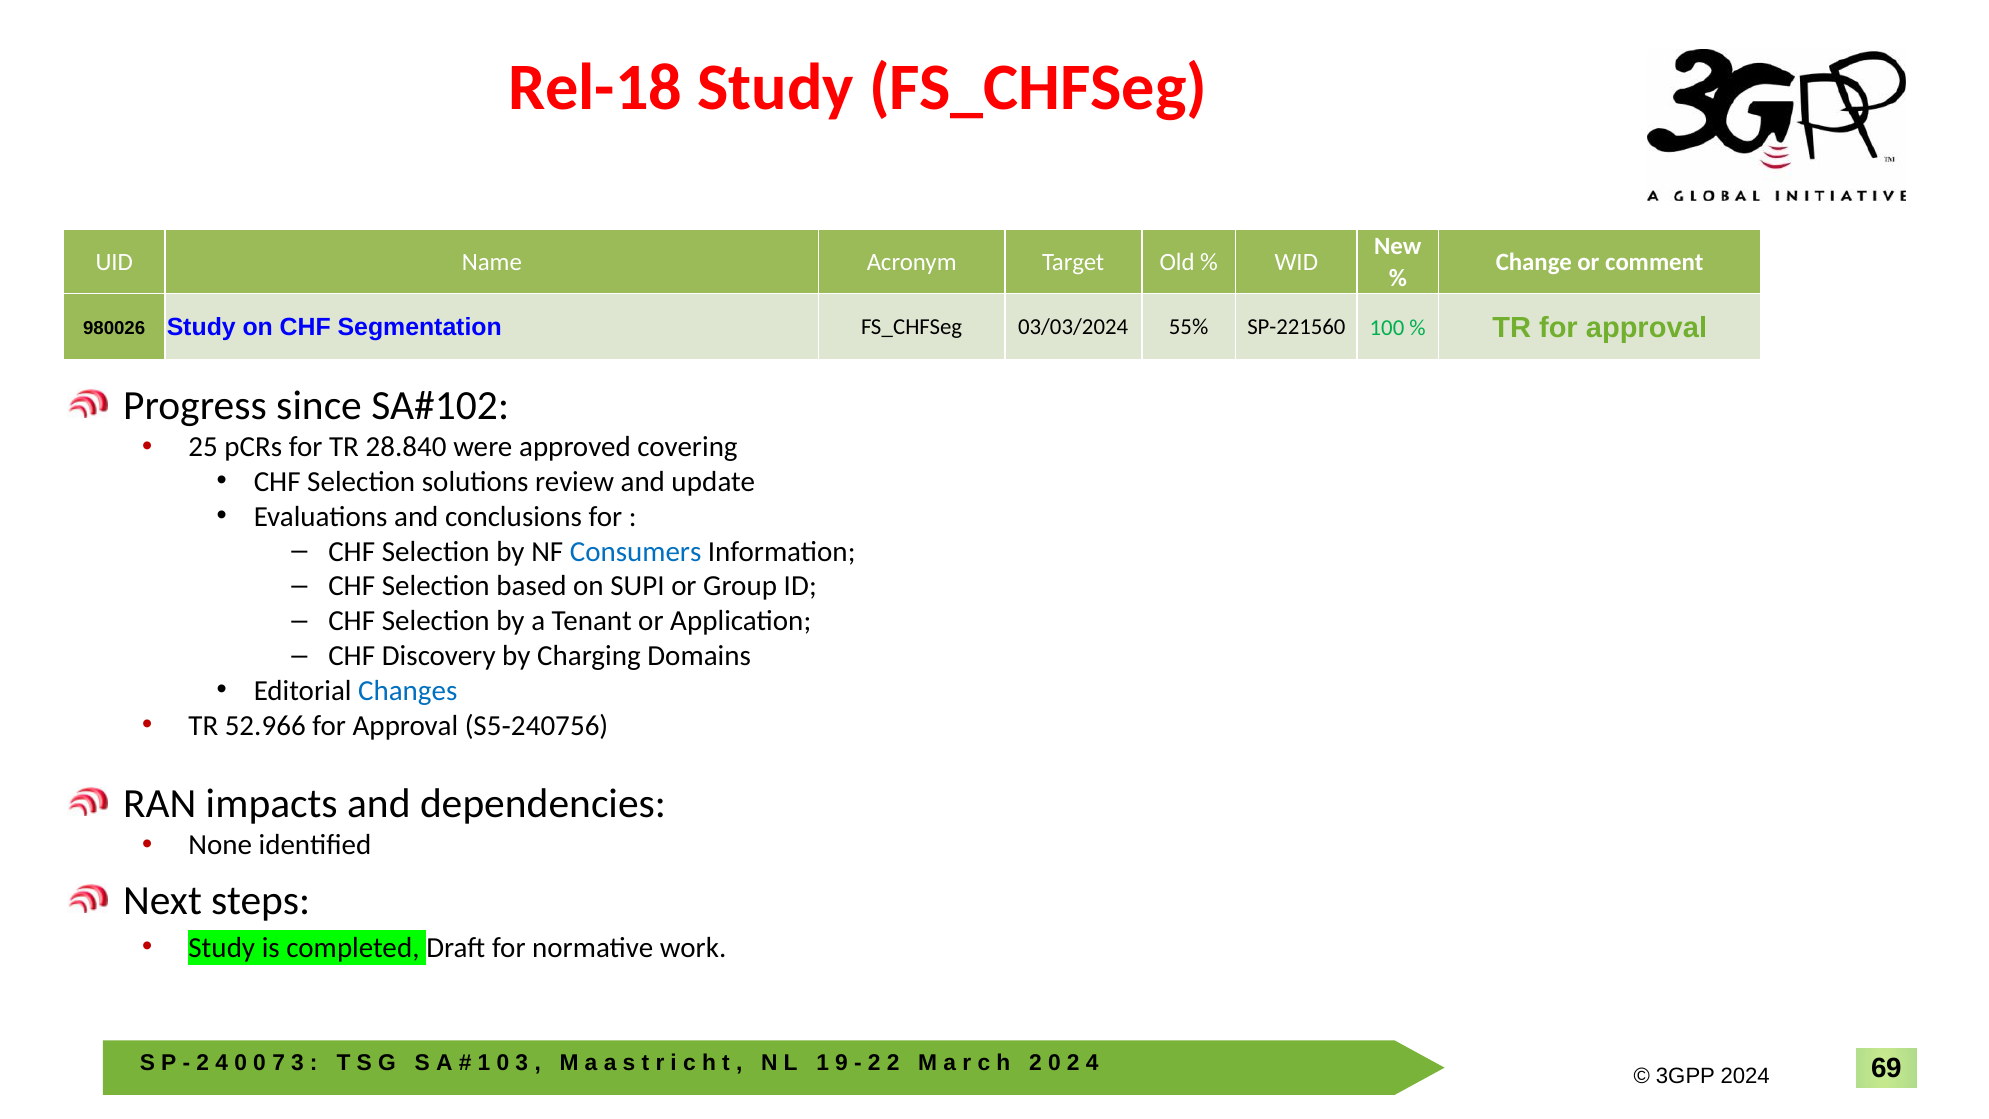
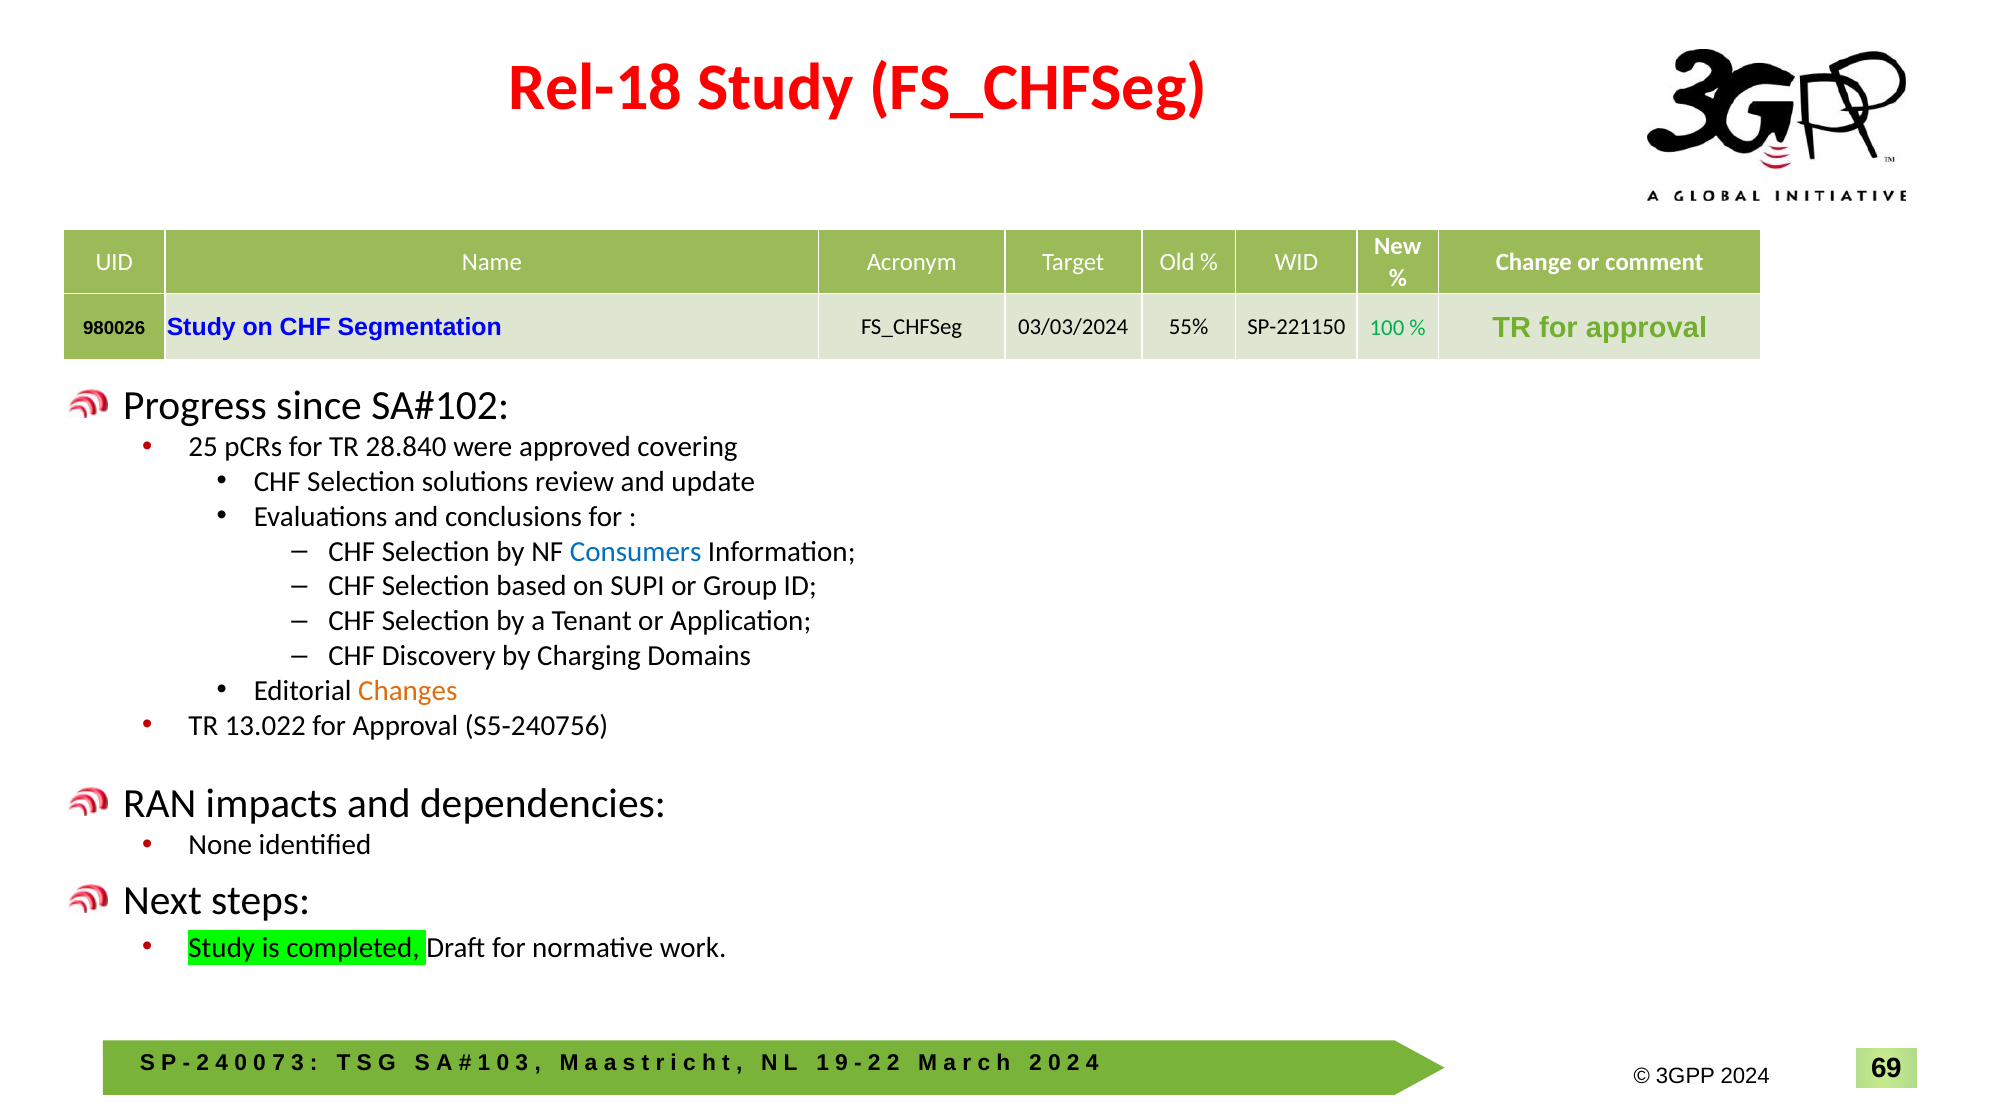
SP-221560: SP-221560 -> SP-221150 (1296, 327)
Changes colour: blue -> orange (408, 691)
52.966: 52.966 -> 13.022 (265, 726)
